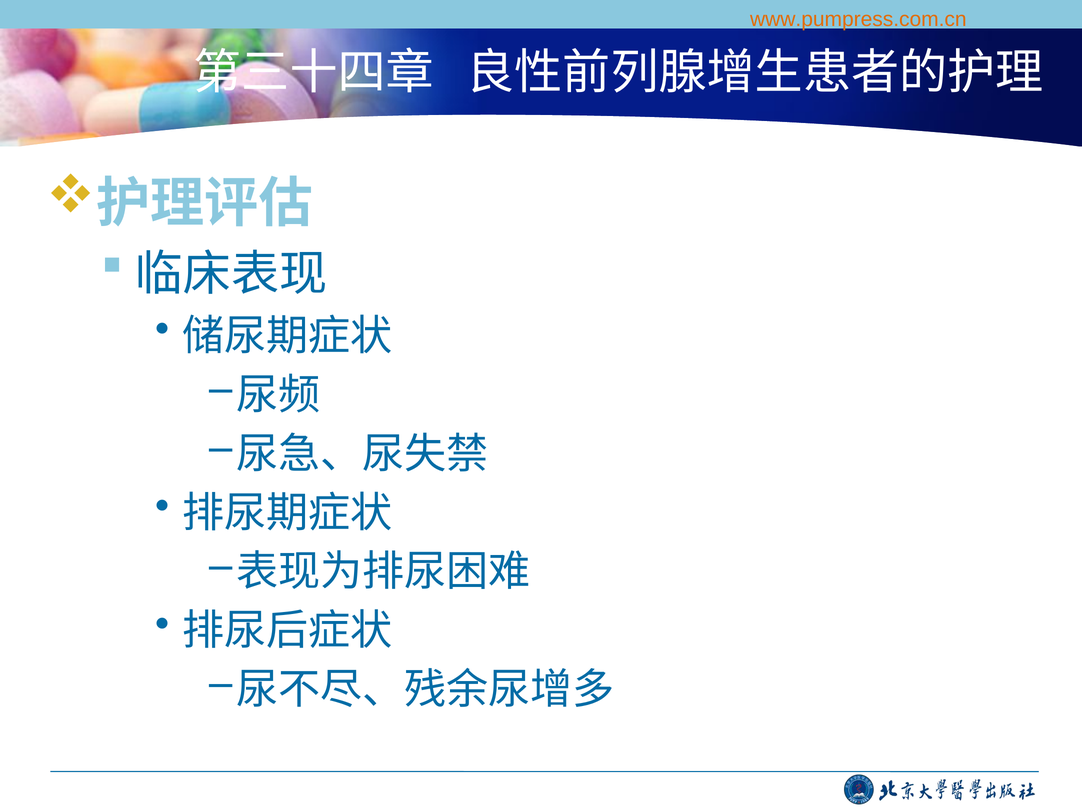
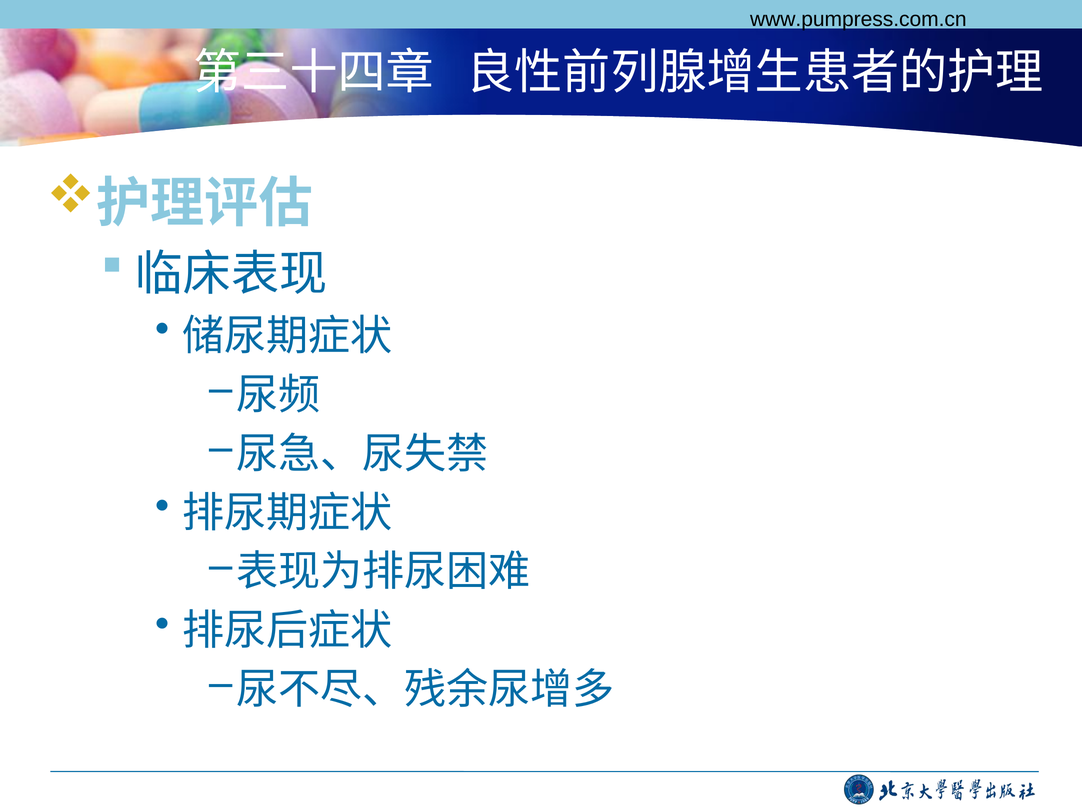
www.pumpress.com.cn colour: orange -> black (858, 19)
